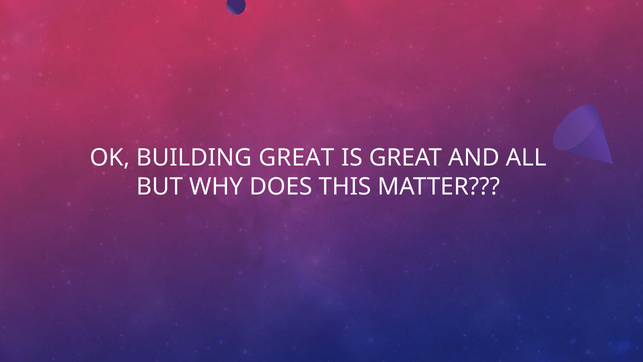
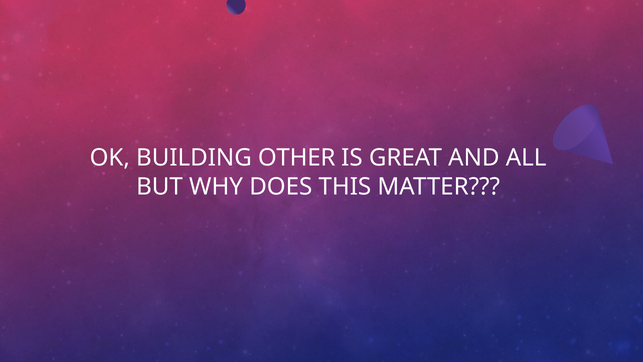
BUILDING GREAT: GREAT -> OTHER (297, 158)
